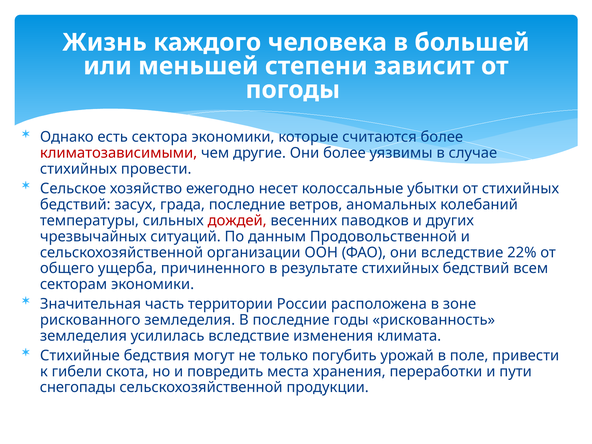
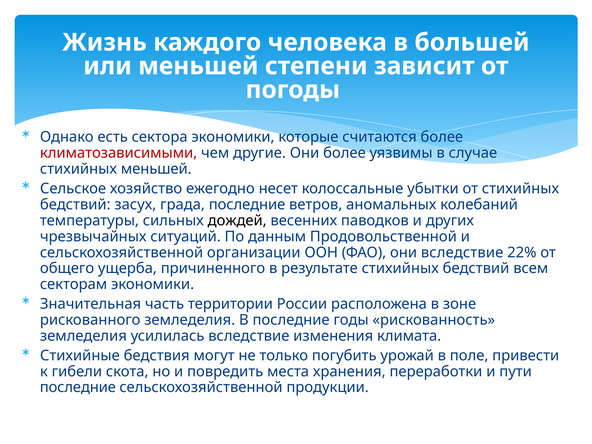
стихийных провести: провести -> меньшей (156, 169)
дождей colour: red -> black (237, 220)
снегопады: снегопады -> последние (78, 387)
